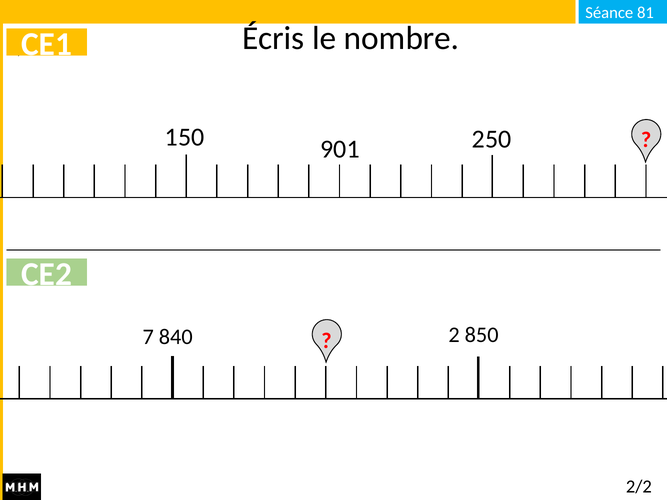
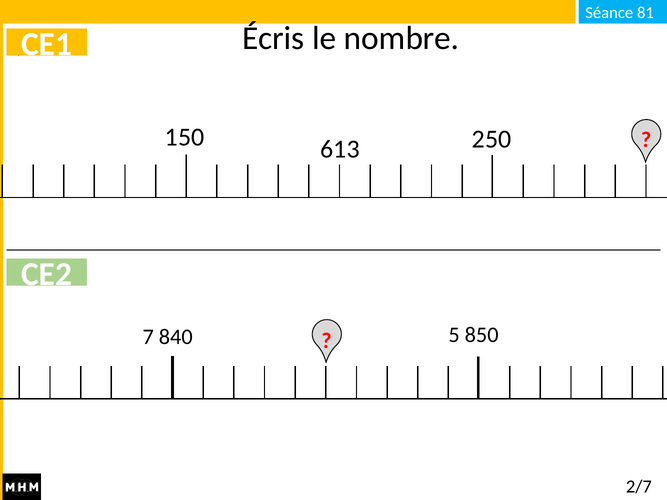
901: 901 -> 613 (340, 149)
2: 2 -> 5 (454, 335)
2/2: 2/2 -> 2/7 (639, 487)
